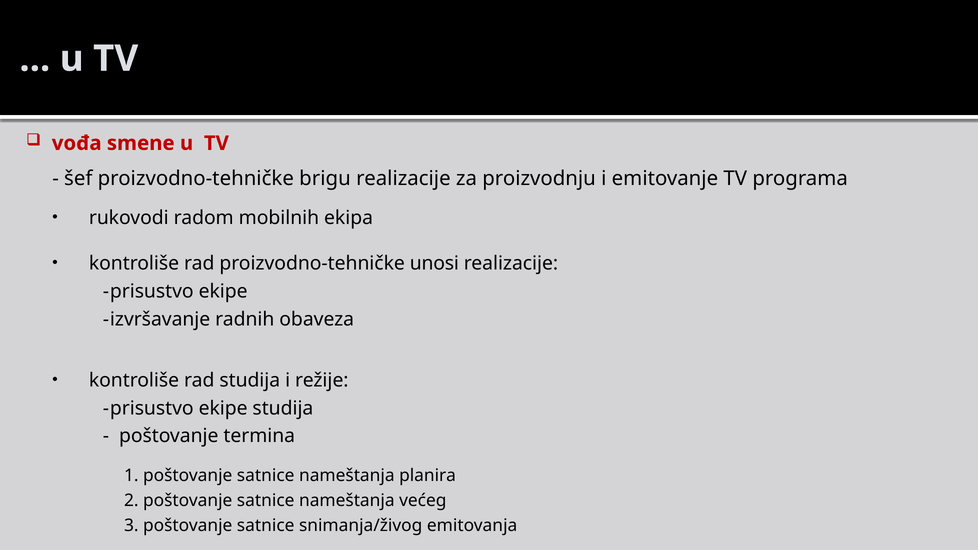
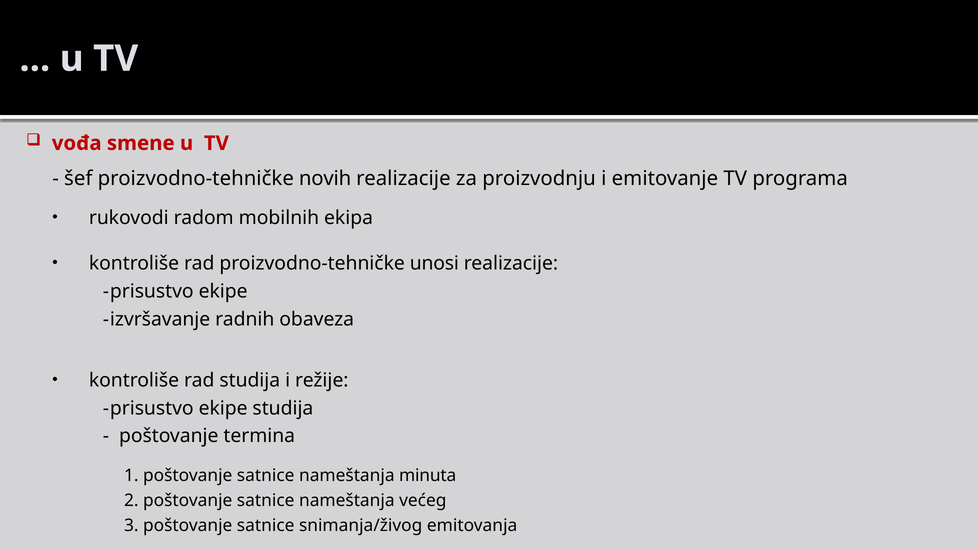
brigu: brigu -> novih (325, 179)
planira: planira -> minuta (428, 476)
